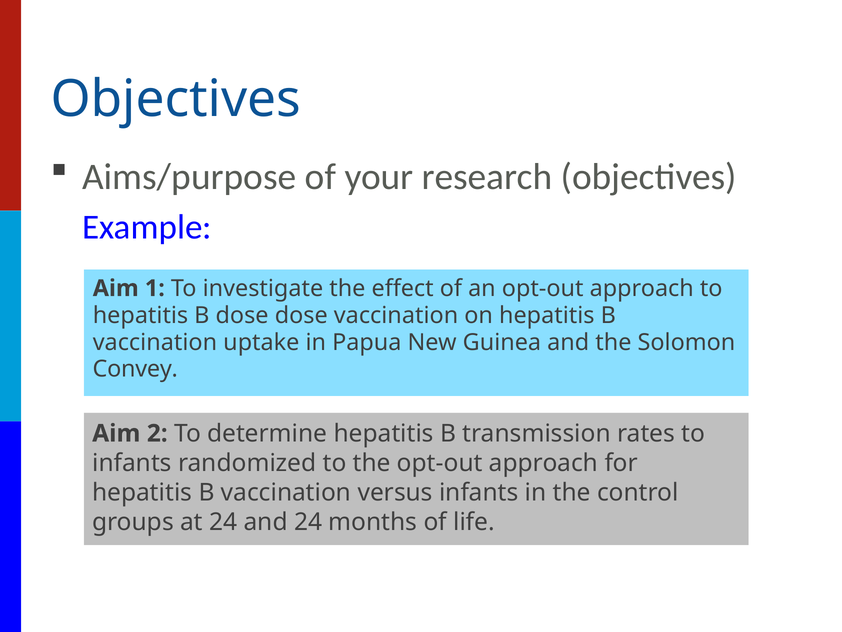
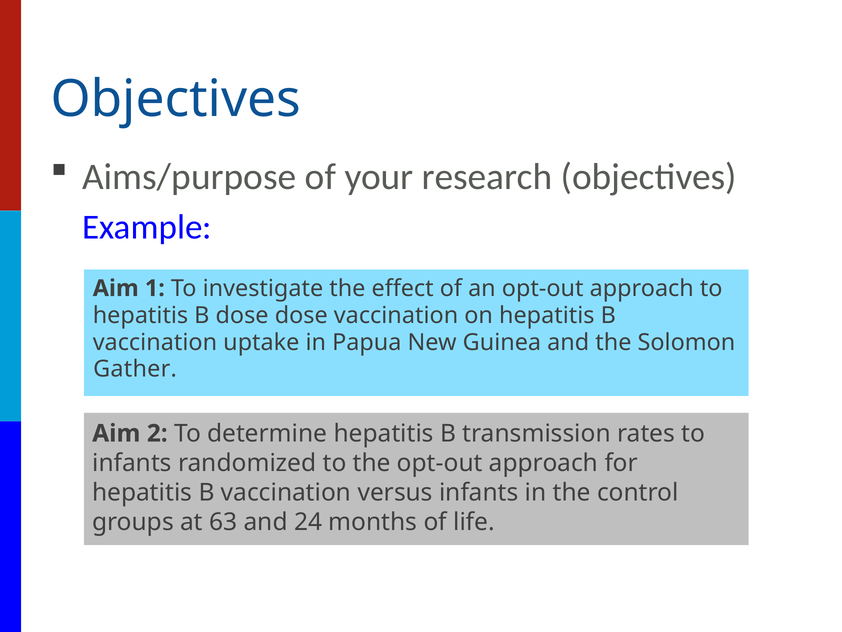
Convey: Convey -> Gather (135, 369)
at 24: 24 -> 63 (223, 522)
